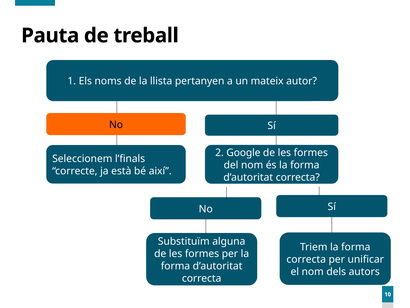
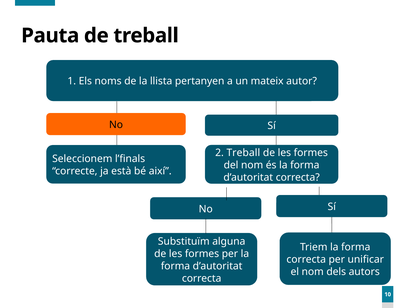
2 Google: Google -> Treball (243, 152)
